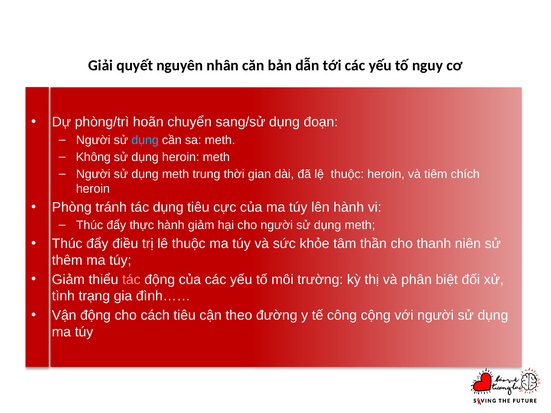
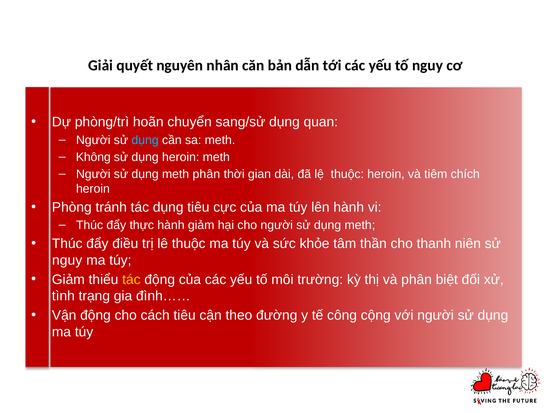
đoạn: đoạn -> quan (321, 122)
meth trung: trung -> phân (206, 174)
thêm: thêm -> nguy (67, 260)
tác colour: pink -> yellow (131, 280)
